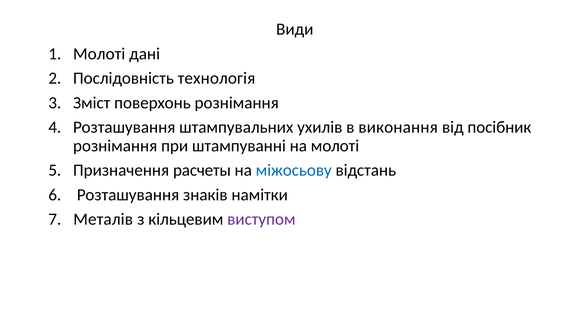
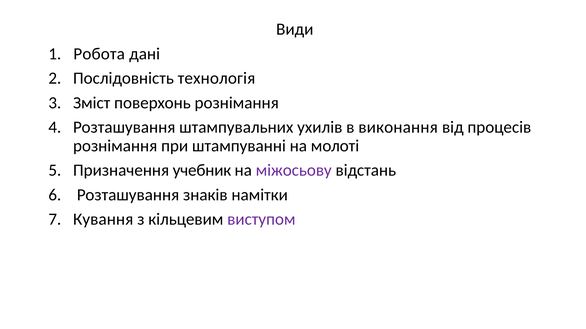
Молоті: Молоті -> Робота (99, 54)
посібник: посібник -> процесів (499, 128)
расчеты: расчеты -> учебник (202, 171)
міжосьову colour: blue -> purple (294, 171)
Металів: Металів -> Кування (103, 220)
